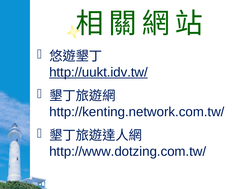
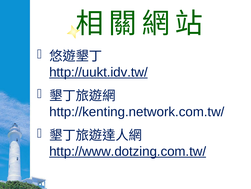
http://www.dotzing.com.tw/ underline: none -> present (128, 151)
